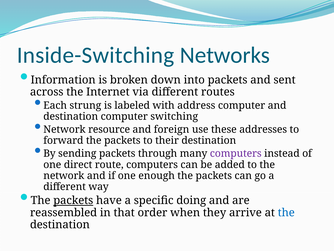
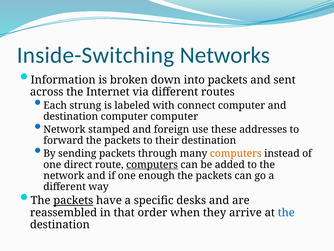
address: address -> connect (196, 105)
computer switching: switching -> computer (174, 116)
resource: resource -> stamped (109, 129)
computers colour: purple -> orange (236, 153)
computers underline: none -> present (152, 164)
doing: doing -> desks (191, 200)
